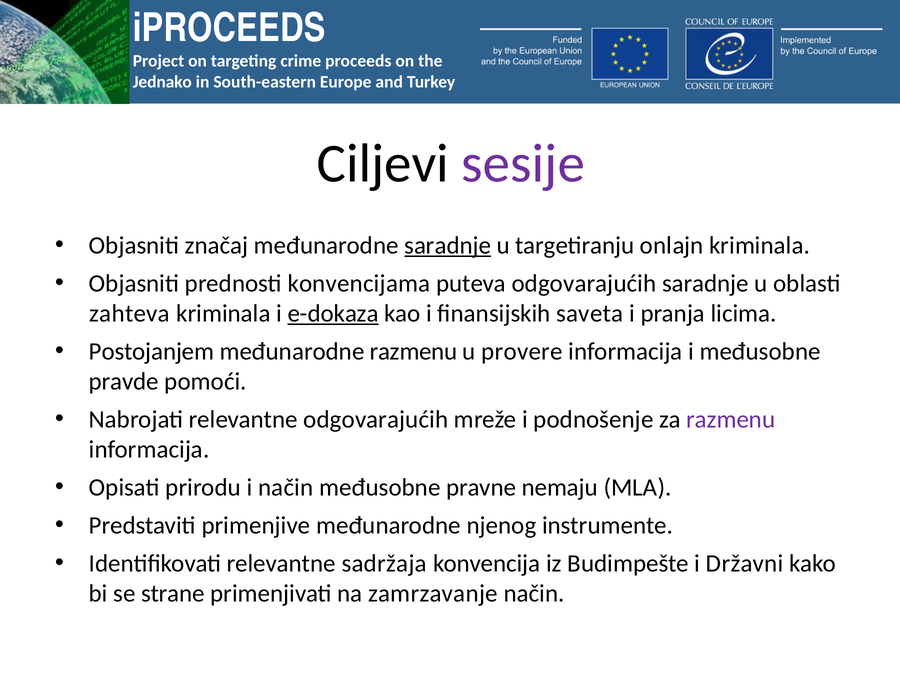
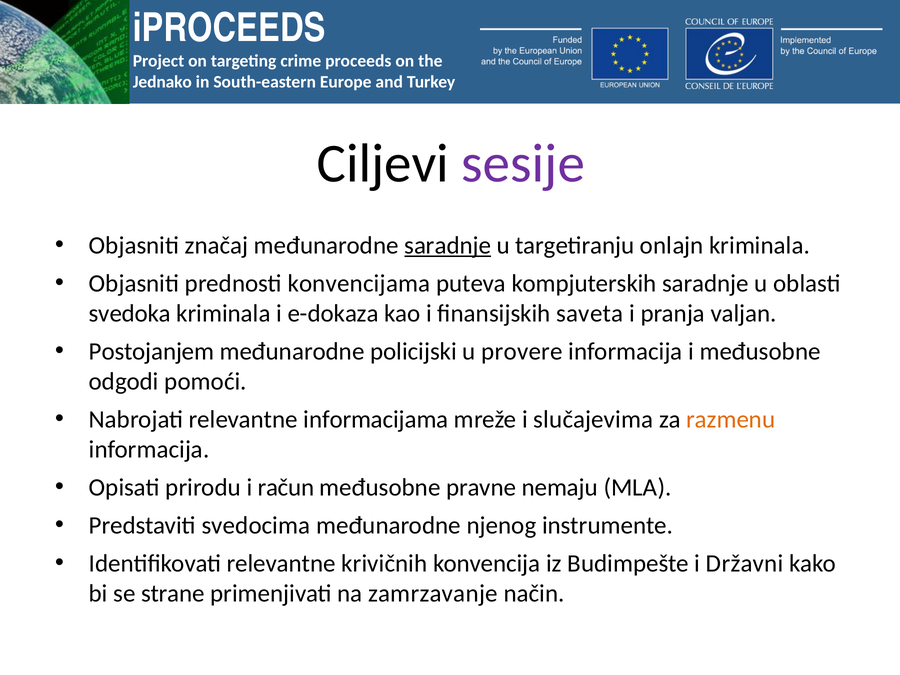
puteva odgovarajućih: odgovarajućih -> kompjuterskih (584, 283)
zahteva: zahteva -> svedoka (130, 313)
e-dokaza underline: present -> none (333, 313)
licima: licima -> valjan (744, 313)
međunarodne razmenu: razmenu -> policijski (413, 351)
pravde: pravde -> odgodi (124, 381)
relevantne odgovarajućih: odgovarajućih -> informacijama (376, 419)
podnošenje: podnošenje -> slučajevima (593, 419)
razmenu colour: purple -> orange (731, 419)
i način: način -> račun (286, 487)
primenjive: primenjive -> svedocima (256, 525)
sadržaja: sadržaja -> krivičnih (384, 563)
